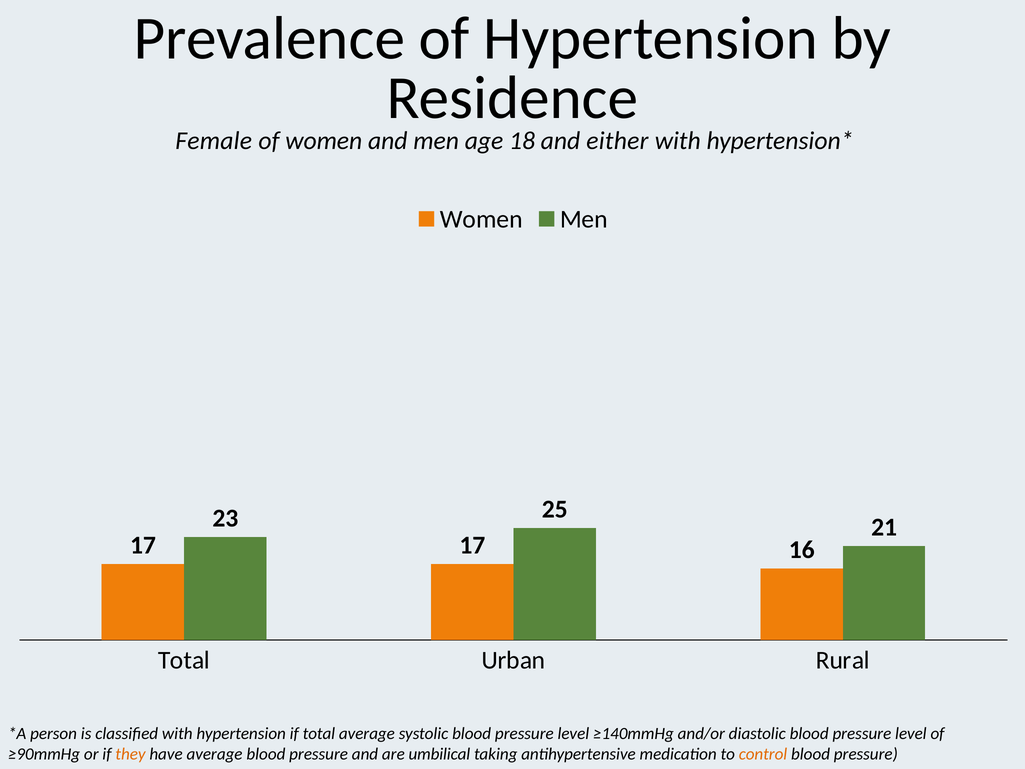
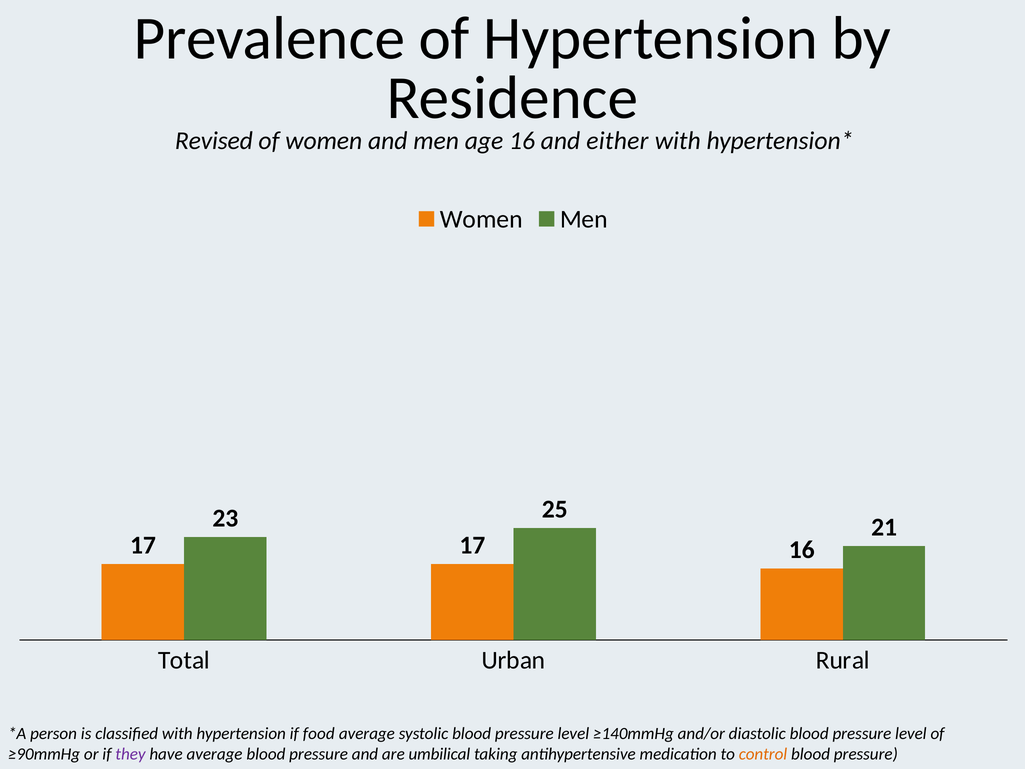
Female: Female -> Revised (214, 141)
age 18: 18 -> 16 (522, 141)
if total: total -> food (319, 733)
they colour: orange -> purple (130, 754)
